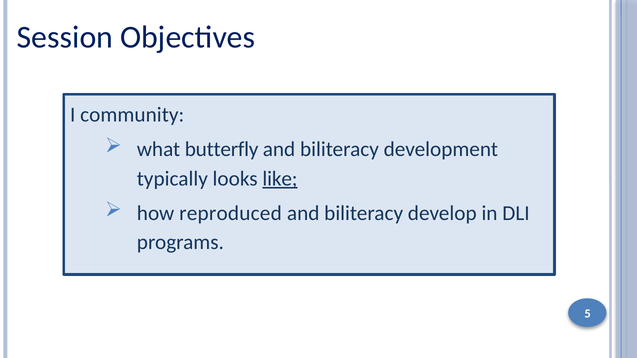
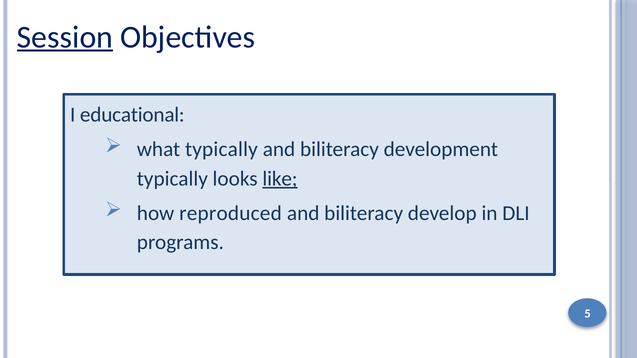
Session underline: none -> present (65, 37)
community: community -> educational (132, 115)
what butterfly: butterfly -> typically (221, 149)
